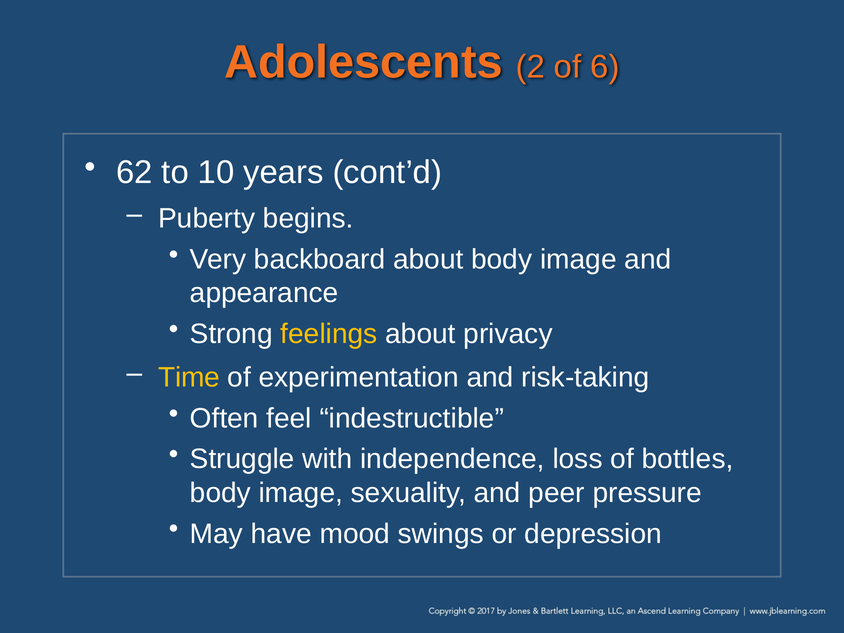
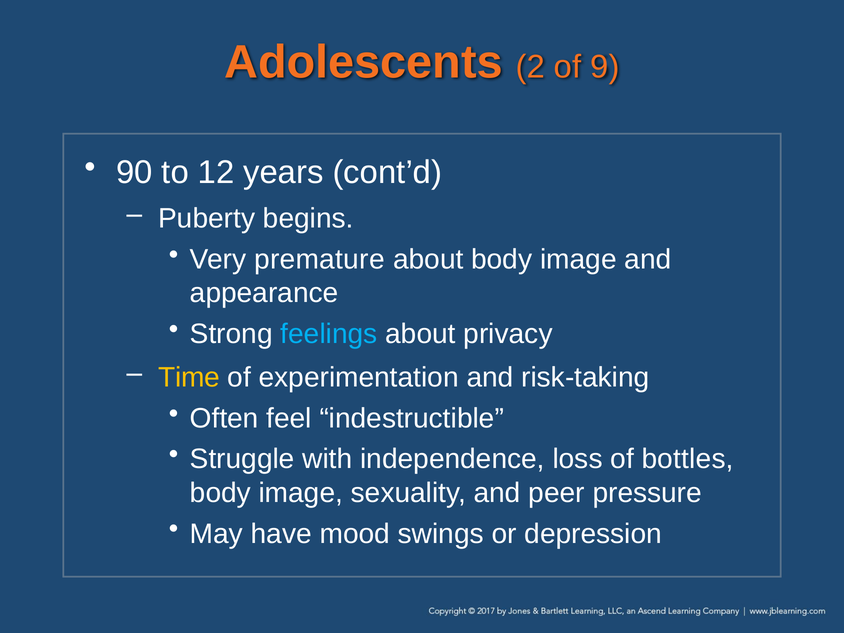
6: 6 -> 9 (605, 67)
62: 62 -> 90 (134, 173)
10: 10 -> 12 (216, 173)
backboard: backboard -> premature (319, 259)
feelings colour: yellow -> light blue (329, 334)
